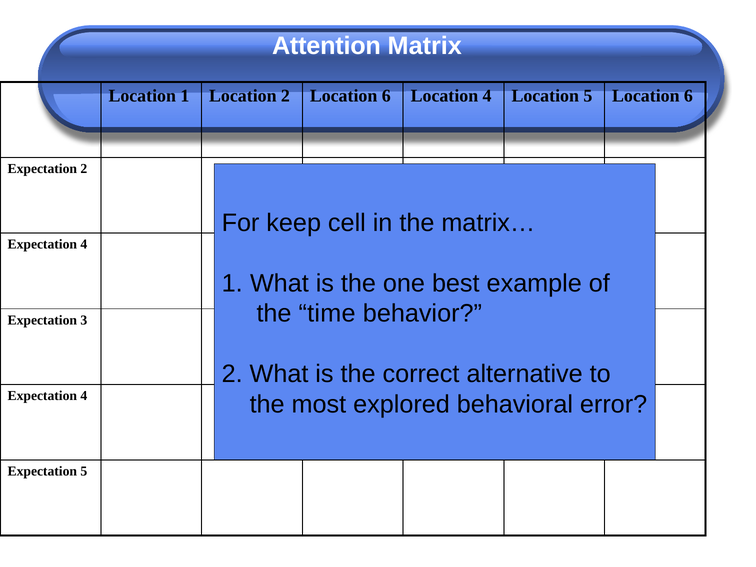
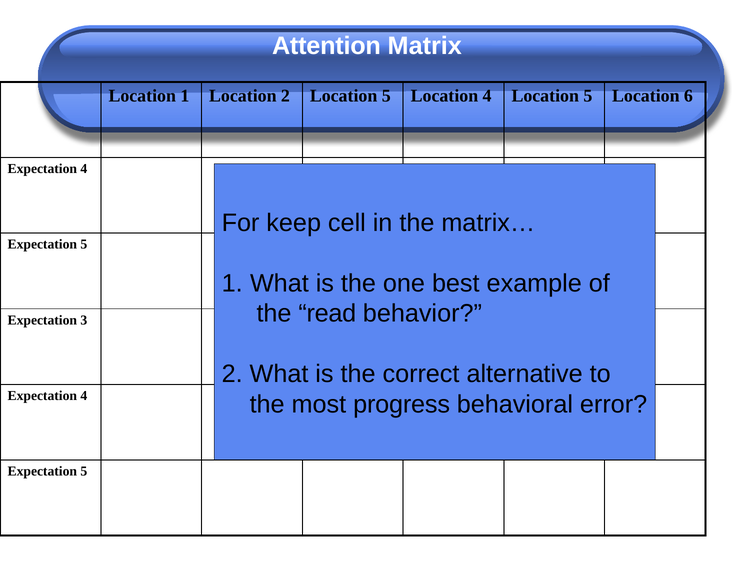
2 Location 6: 6 -> 5 (386, 96)
2: 2 -> 4 (84, 169)
4: 4 -> 5 (84, 244)
time: time -> read (327, 314)
explored: explored -> progress (402, 404)
